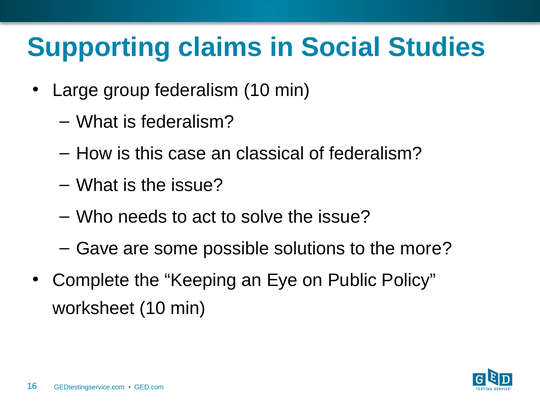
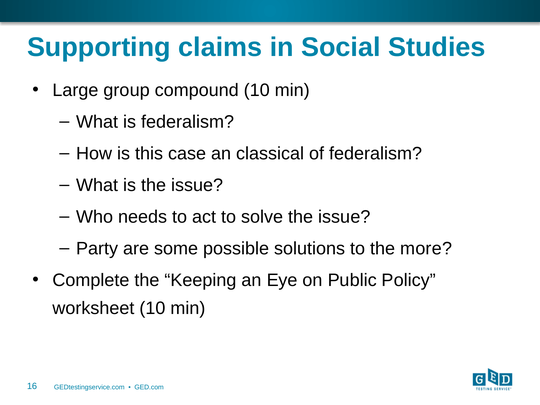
group federalism: federalism -> compound (197, 90)
Gave: Gave -> Party (97, 248)
